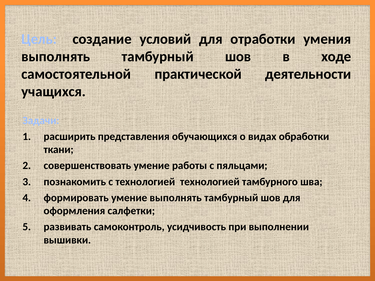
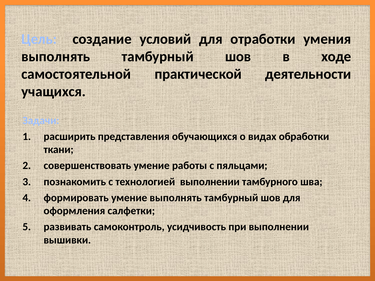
технологией технологией: технологией -> выполнении (210, 182)
